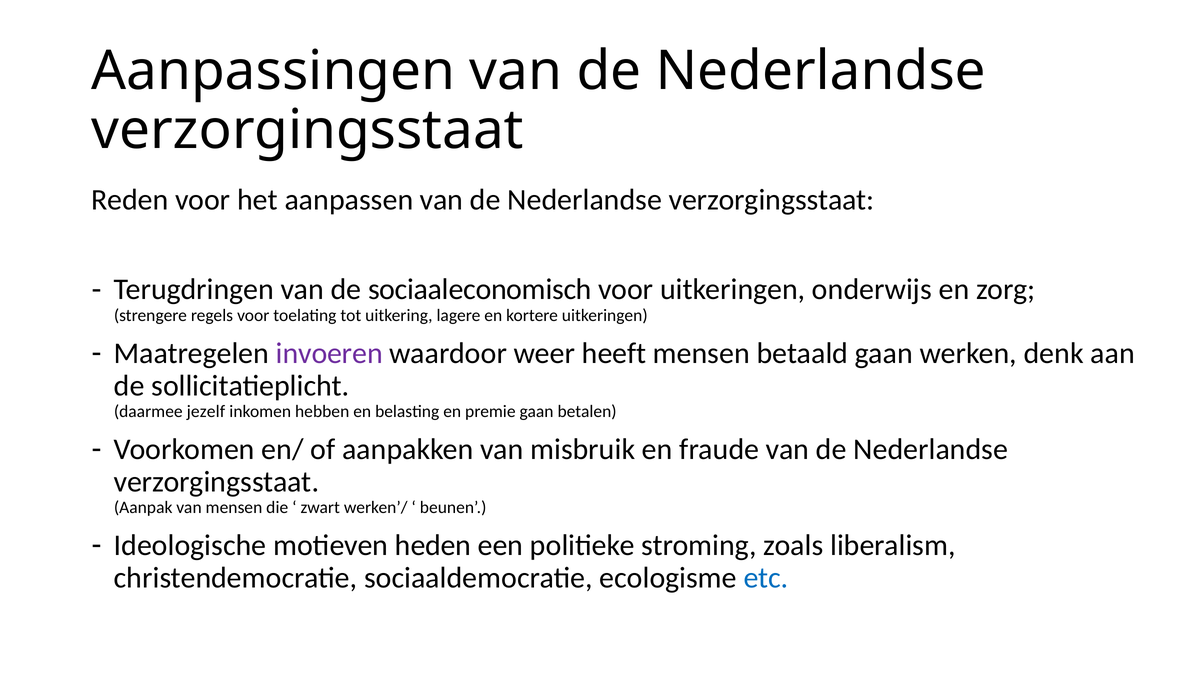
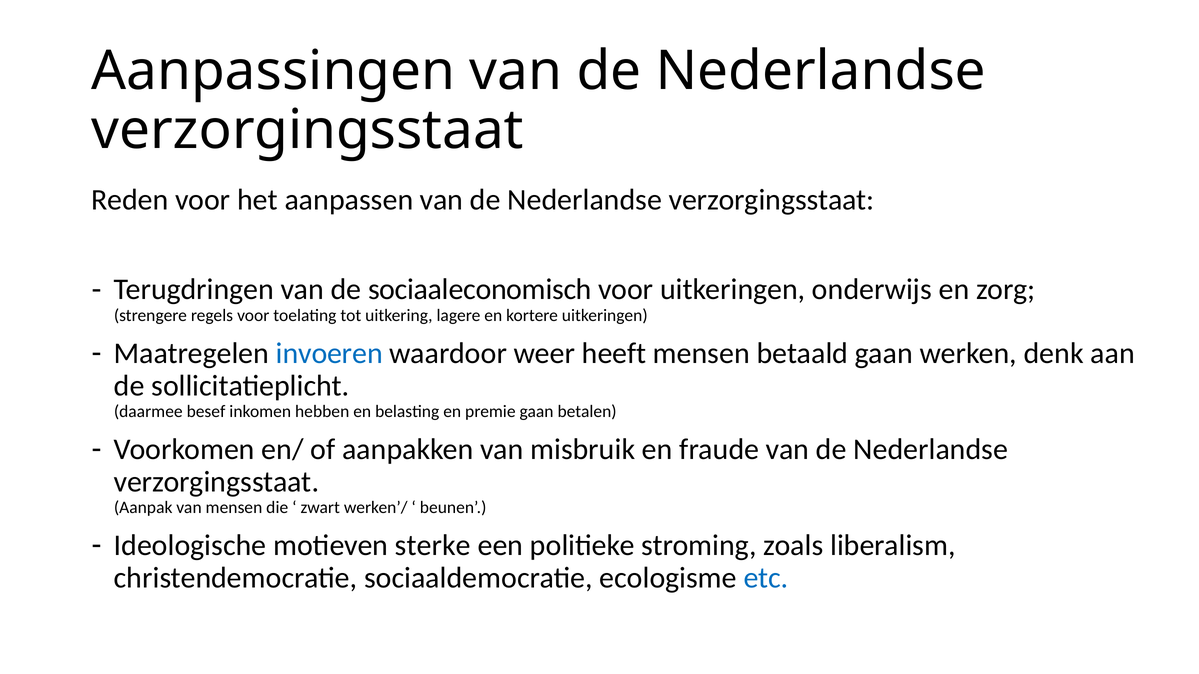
invoeren colour: purple -> blue (329, 354)
jezelf: jezelf -> besef (206, 412)
heden: heden -> sterke (433, 546)
